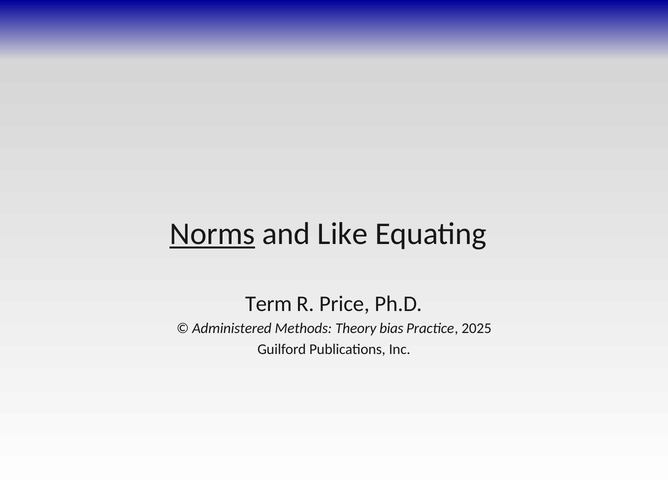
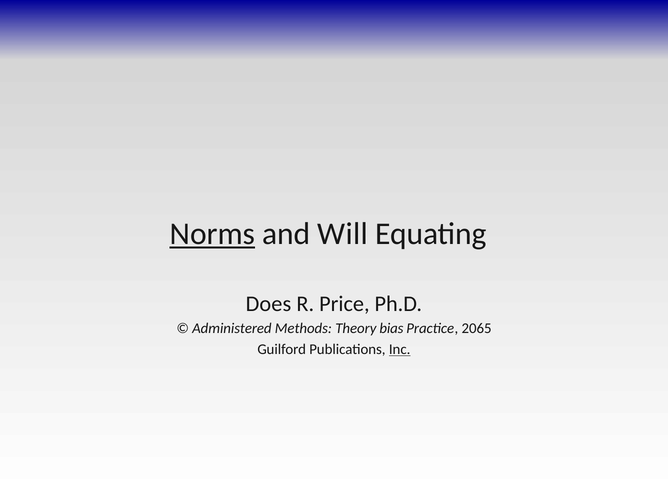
Like: Like -> Will (343, 234)
Term: Term -> Does (268, 304)
2025: 2025 -> 2065 (477, 329)
Inc underline: none -> present (400, 349)
